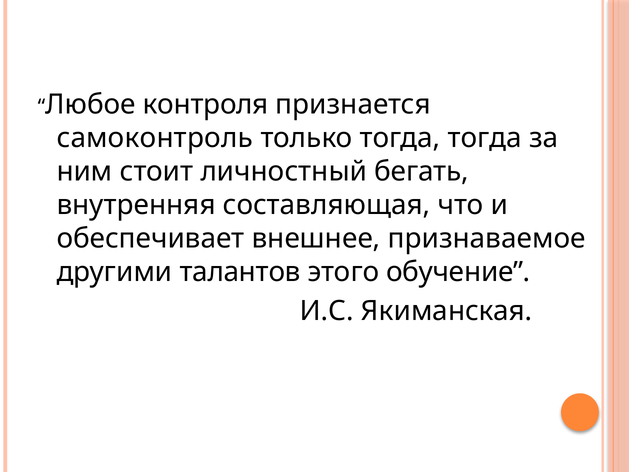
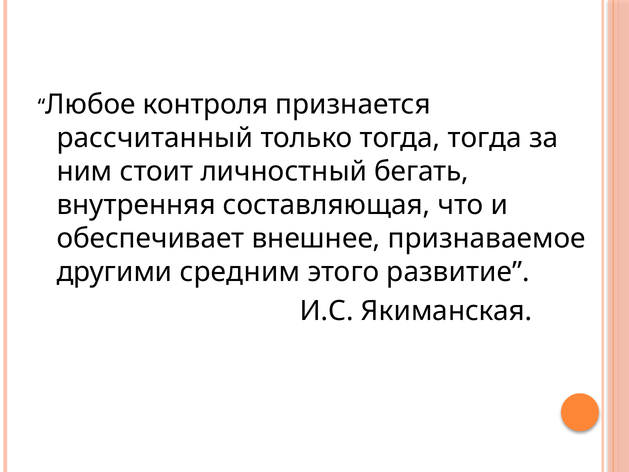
самоконтроль: самоконтроль -> рассчитанный (155, 138)
талантов: талантов -> средним (240, 272)
обучение: обучение -> развитие (458, 272)
